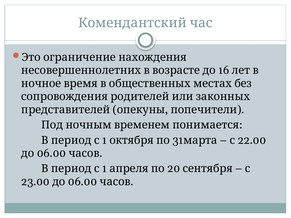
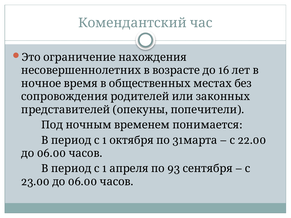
20: 20 -> 93 (174, 169)
